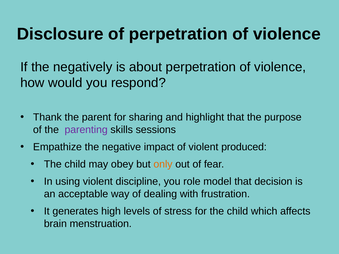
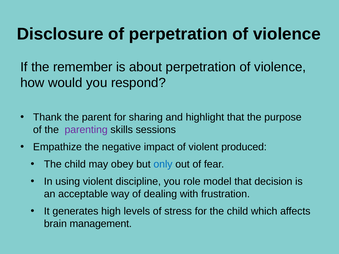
negatively: negatively -> remember (83, 67)
only colour: orange -> blue (163, 164)
menstruation: menstruation -> management (101, 224)
